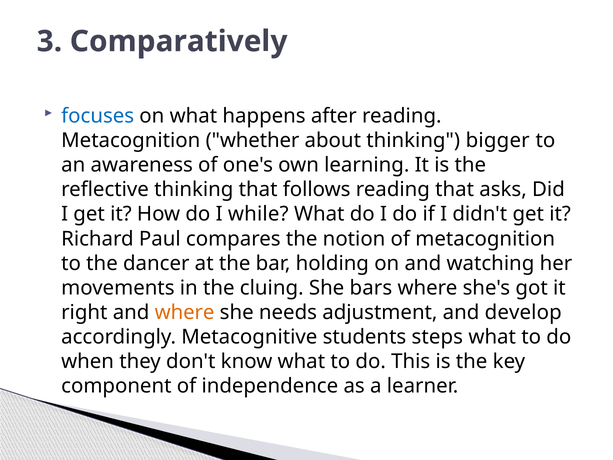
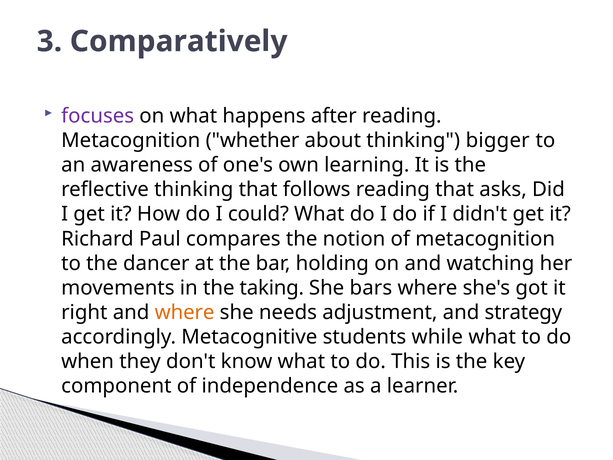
focuses colour: blue -> purple (98, 116)
while: while -> could (258, 214)
cluing: cluing -> taking (272, 288)
develop: develop -> strategy (523, 312)
steps: steps -> while (437, 337)
